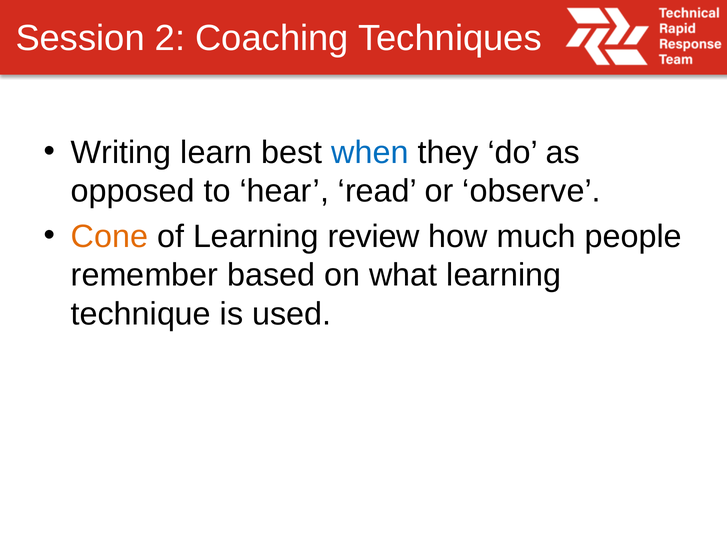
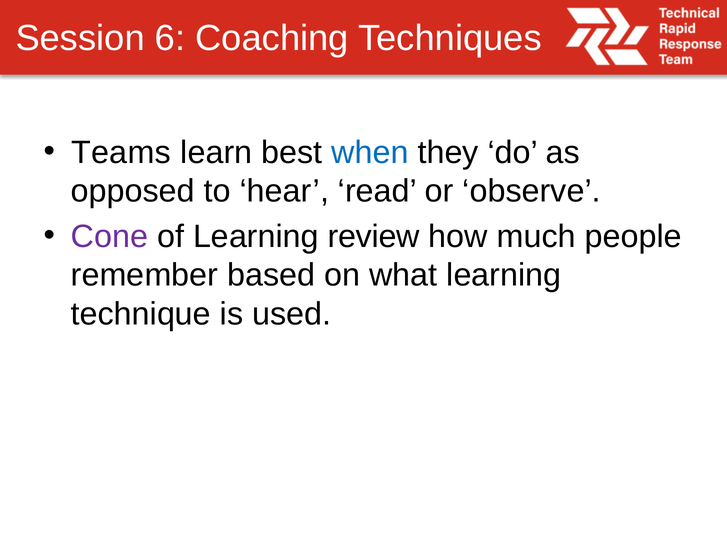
2: 2 -> 6 (170, 38)
Writing: Writing -> Teams (121, 153)
Cone colour: orange -> purple (109, 237)
